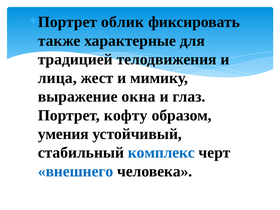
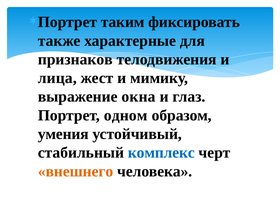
облик: облик -> таким (123, 22)
традицией: традицией -> признаков (75, 59)
кофту: кофту -> одном (126, 115)
внешнего colour: blue -> orange (76, 171)
